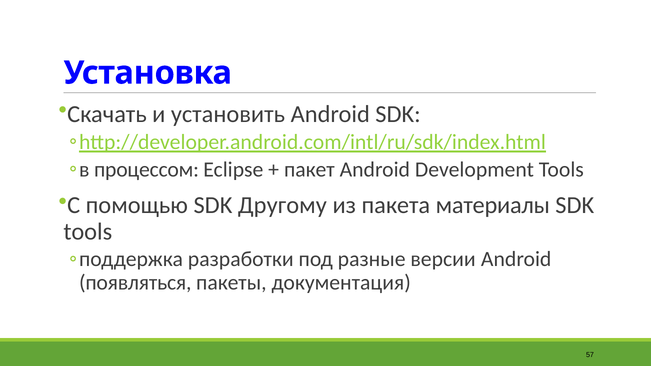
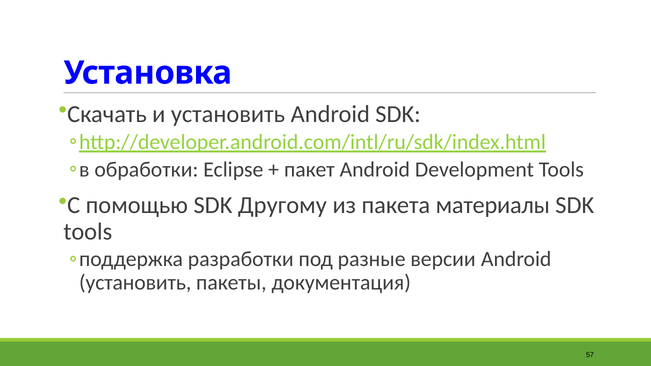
процессом: процессом -> обработки (146, 170)
появляться: появляться -> установить (135, 283)
